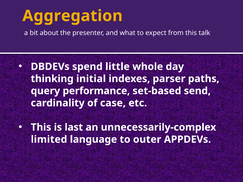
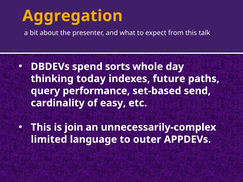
little: little -> sorts (118, 67)
initial: initial -> today (91, 79)
parser: parser -> future (169, 79)
case: case -> easy (113, 103)
last: last -> join (74, 127)
